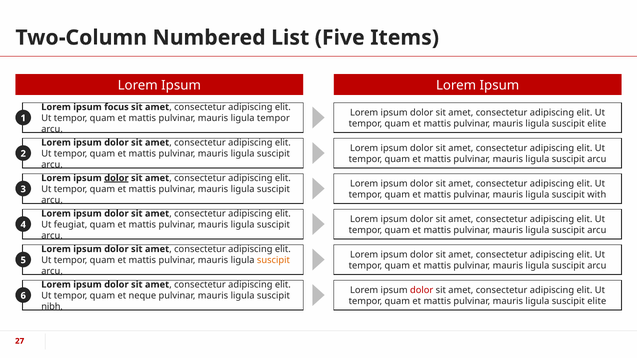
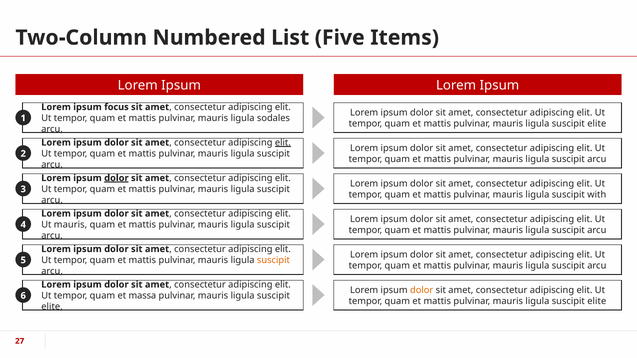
ligula tempor: tempor -> sodales (273, 118)
elit underline: none -> present (283, 143)
Ut feugiat: feugiat -> mauris (71, 225)
dolor colour: red -> orange (422, 290)
neque: neque -> massa (142, 296)
nibh: nibh -> elite (52, 307)
